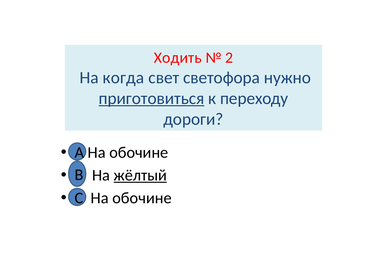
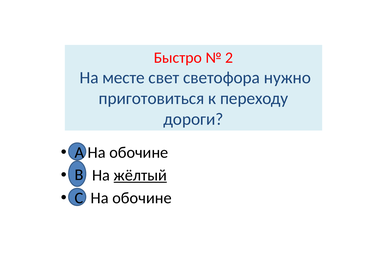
Ходить: Ходить -> Быстро (178, 58)
когда: когда -> месте (124, 78)
приготовиться underline: present -> none (151, 99)
